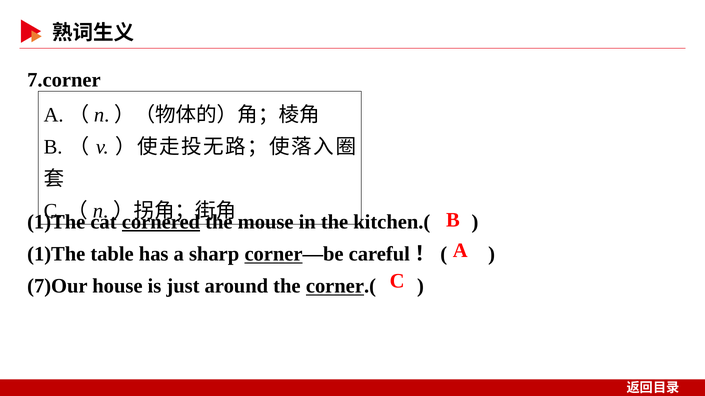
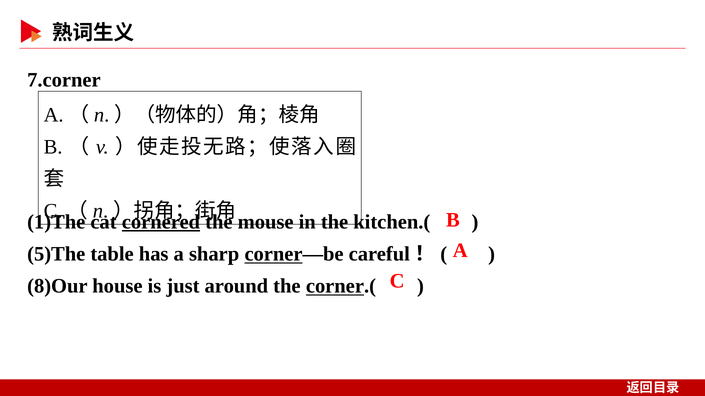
1)The: 1)The -> 5)The (56, 254)
7)Our: 7)Our -> 8)Our (57, 286)
